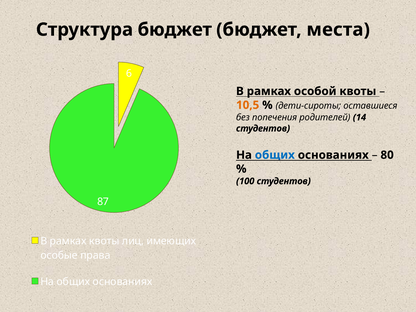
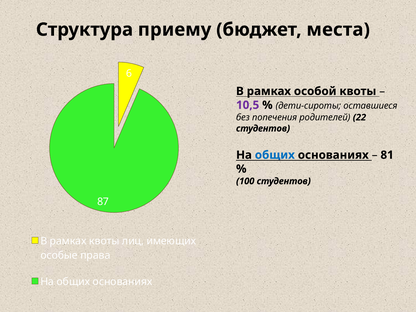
Структура бюджет: бюджет -> приему (175, 30)
10,5 colour: orange -> purple (248, 105)
14: 14 -> 22 (359, 117)
80: 80 -> 81 (387, 155)
